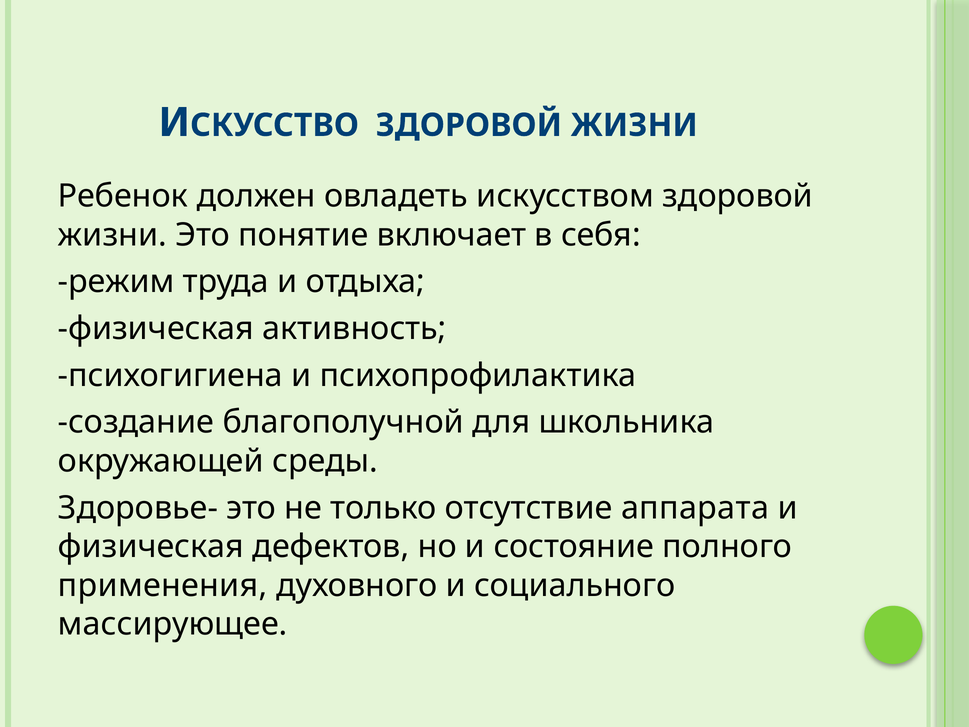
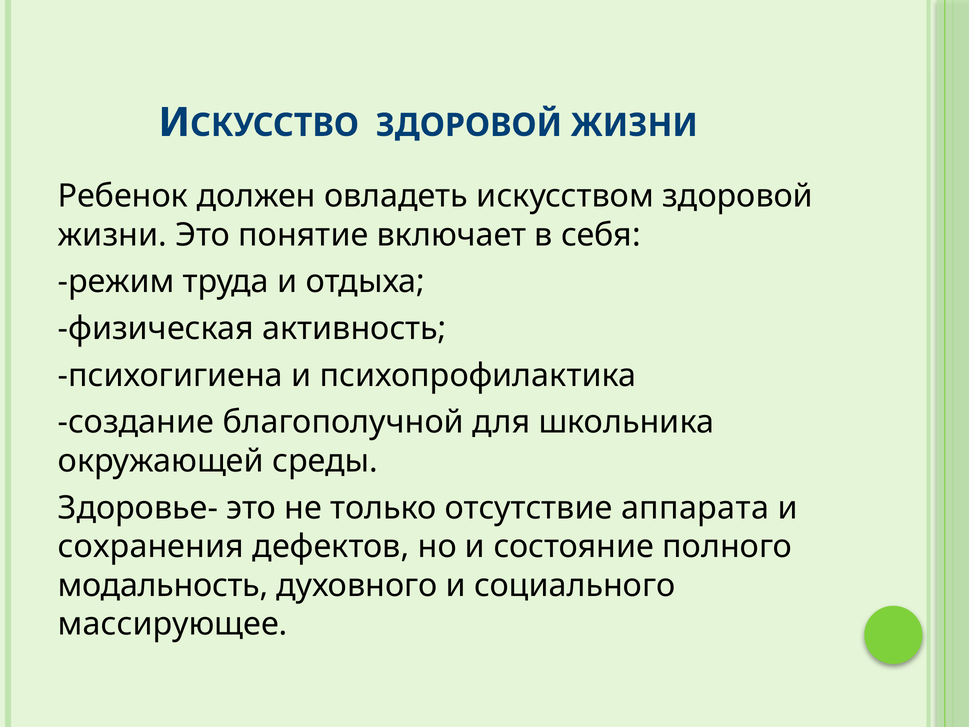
физическая: физическая -> сохранения (151, 547)
применения: применения -> модальность (163, 585)
